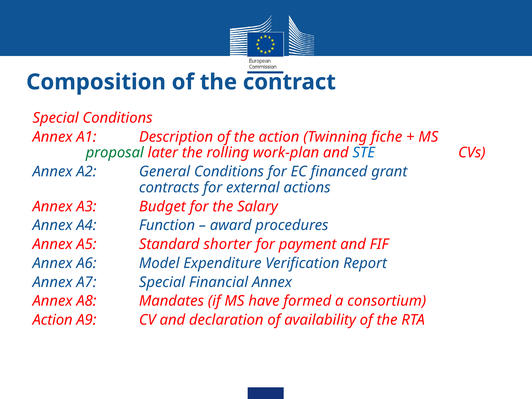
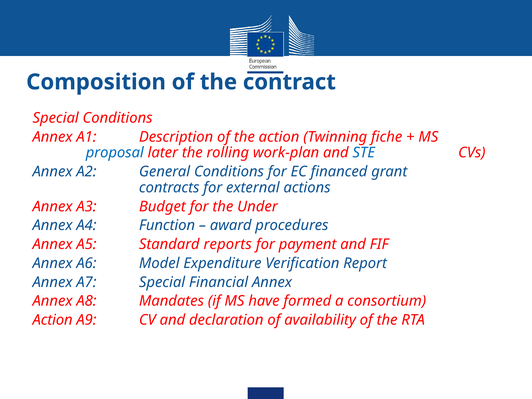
proposal colour: green -> blue (115, 153)
Salary: Salary -> Under (257, 207)
shorter: shorter -> reports (228, 244)
